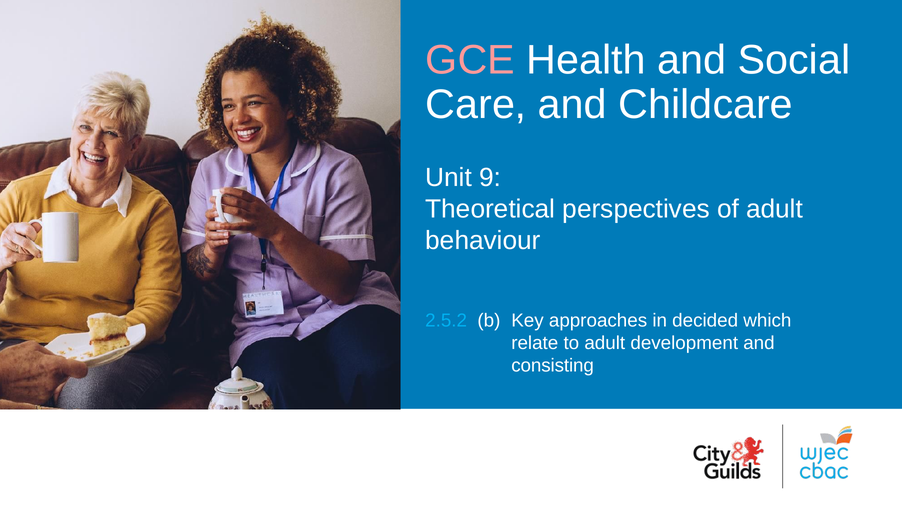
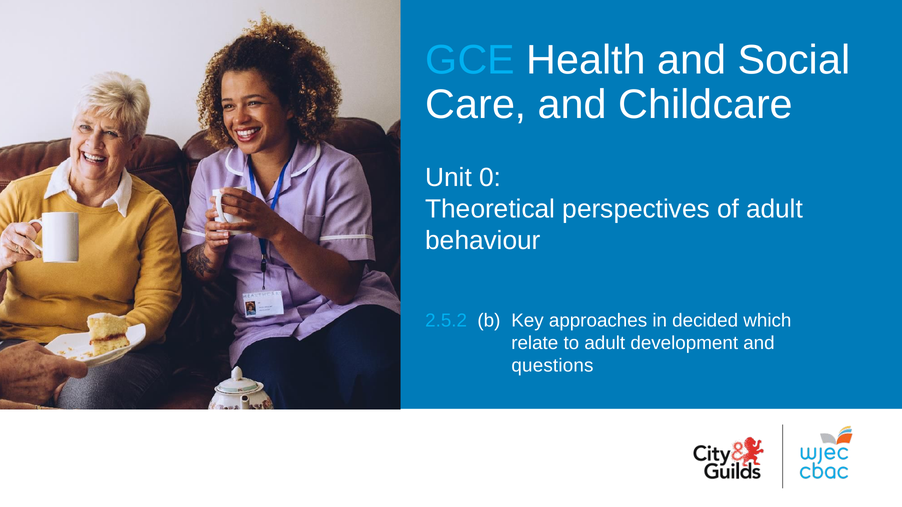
GCE colour: pink -> light blue (470, 60)
9: 9 -> 0 (490, 178)
consisting: consisting -> questions (552, 366)
